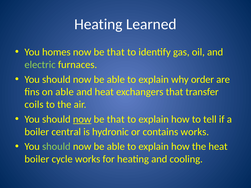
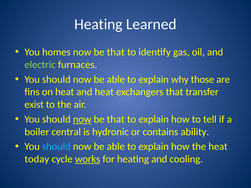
order: order -> those (202, 80)
on able: able -> heat (65, 92)
coils: coils -> exist (34, 105)
contains works: works -> ability (195, 132)
should colour: light green -> light blue (56, 147)
boiler: boiler -> today (37, 159)
works underline: none -> present (88, 159)
